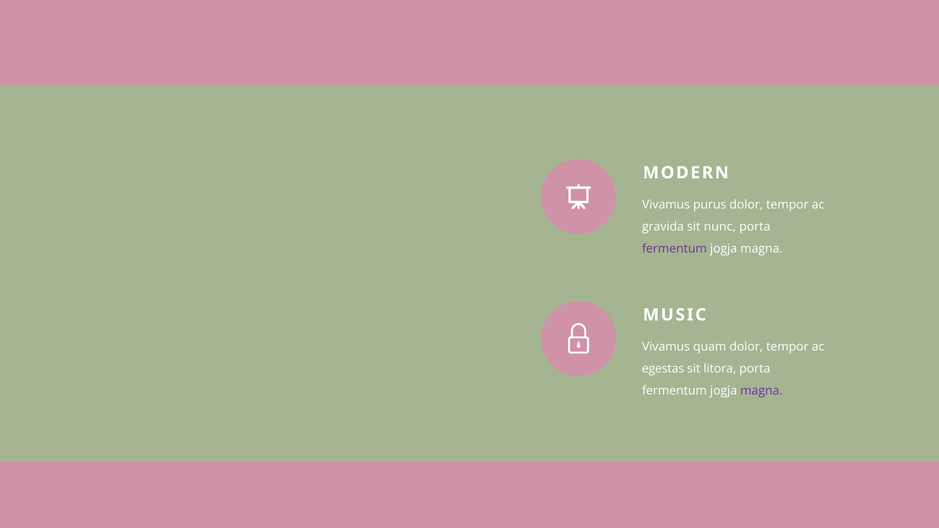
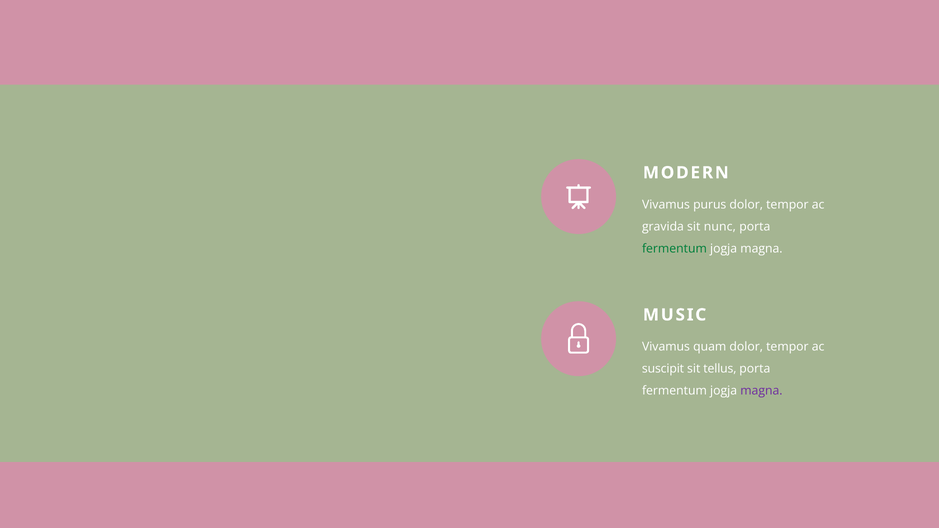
fermentum colour: purple -> green (674, 249)
egestas: egestas -> suscipit (663, 369)
litora: litora -> tellus (720, 369)
